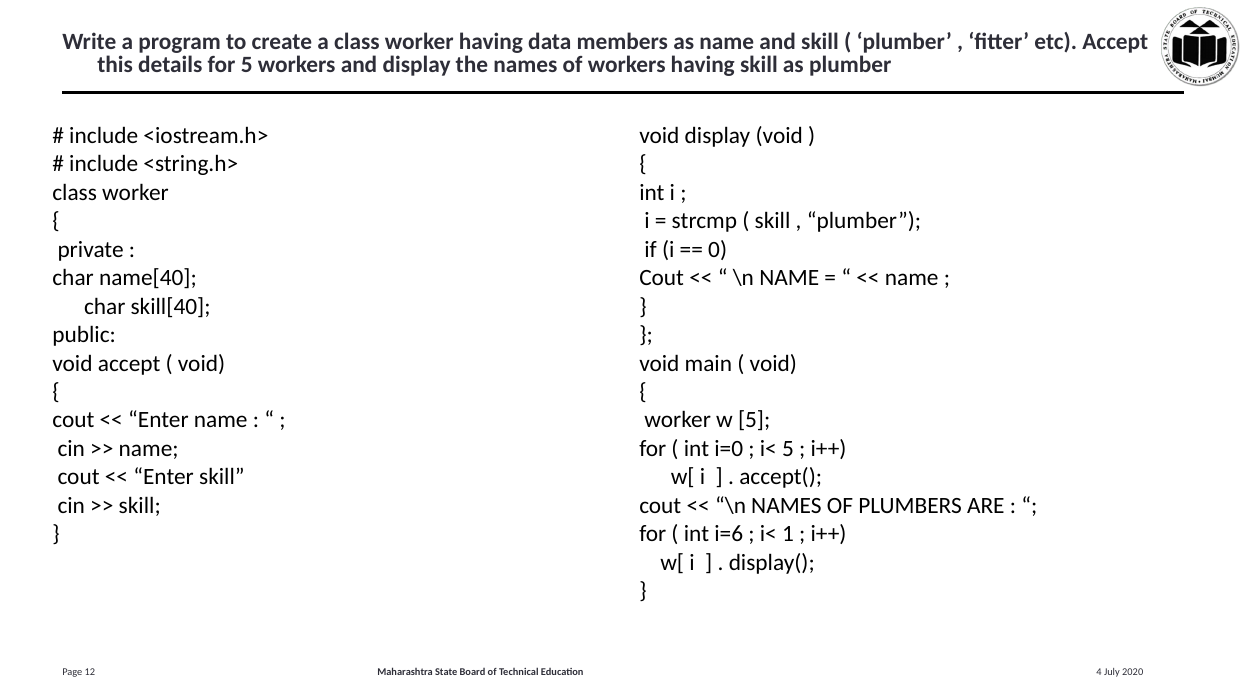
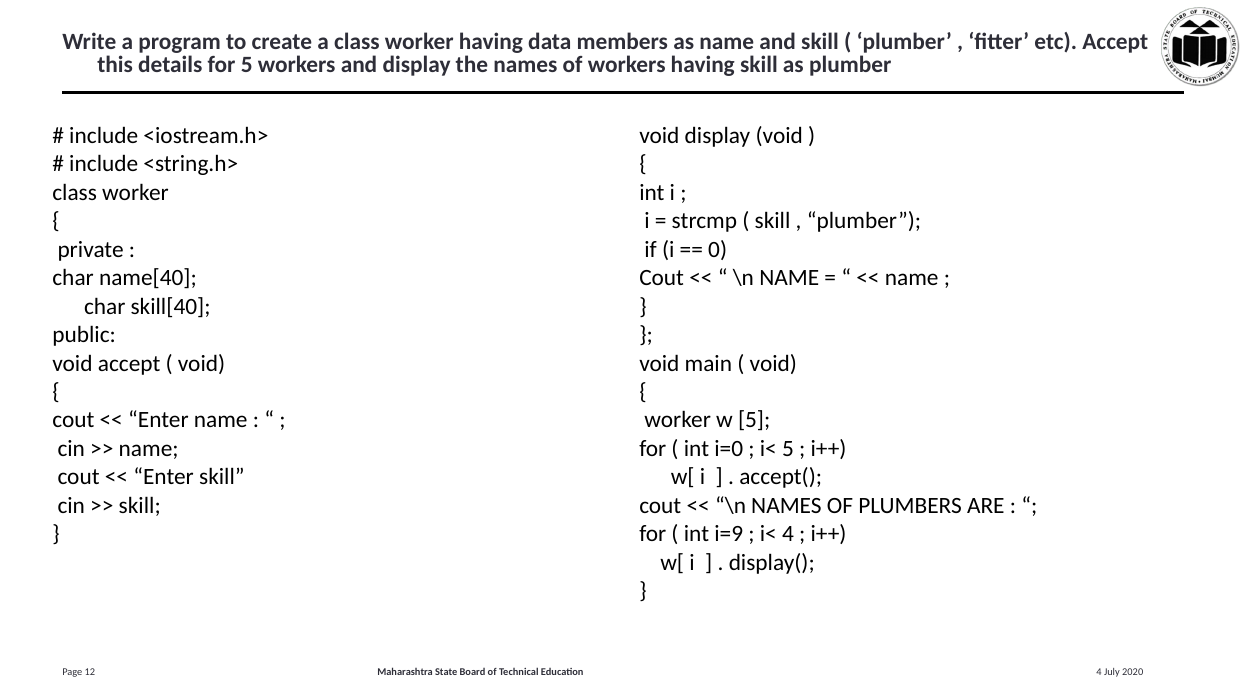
i=6: i=6 -> i=9 (729, 535)
i< 1: 1 -> 4 (788, 535)
